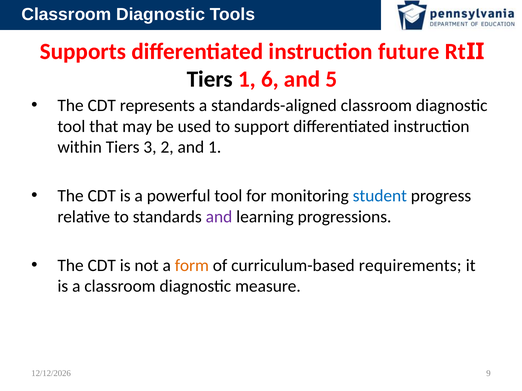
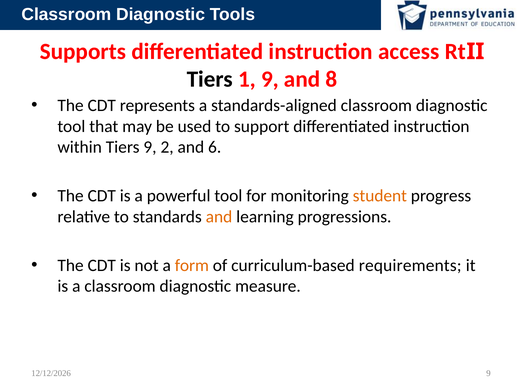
future: future -> access (409, 52)
1 6: 6 -> 9 (270, 79)
5: 5 -> 8 (331, 79)
Tiers 3: 3 -> 9 (150, 147)
and 1: 1 -> 6 (215, 147)
student colour: blue -> orange (380, 196)
and colour: purple -> orange (219, 217)
